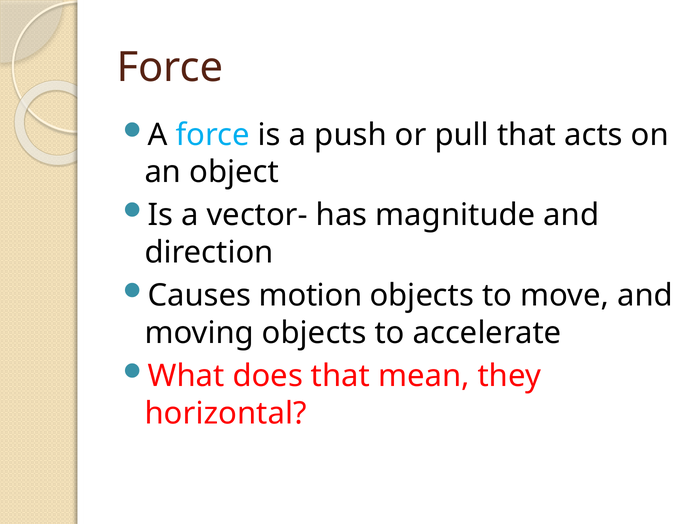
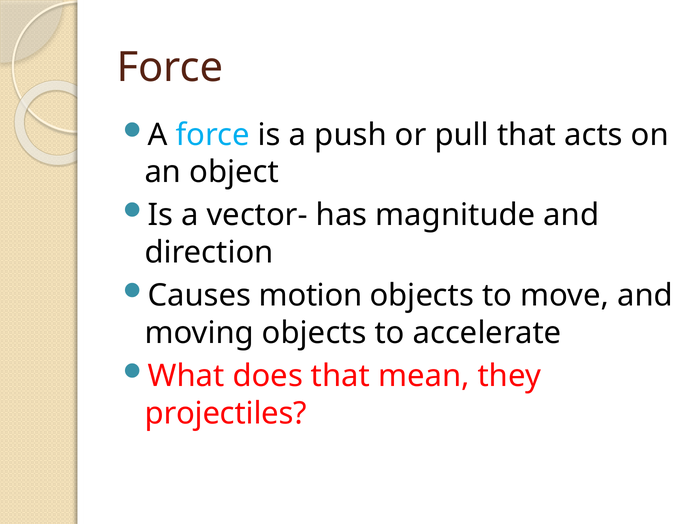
horizontal: horizontal -> projectiles (226, 413)
